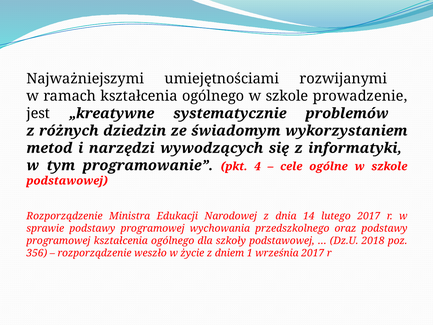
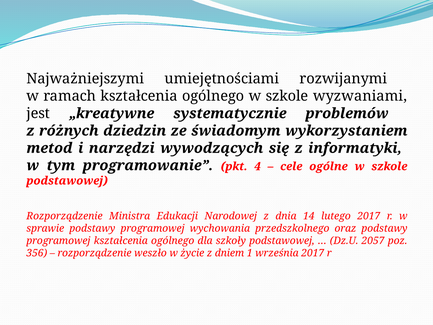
prowadzenie: prowadzenie -> wyzwaniami (360, 96)
2018: 2018 -> 2057 (373, 241)
